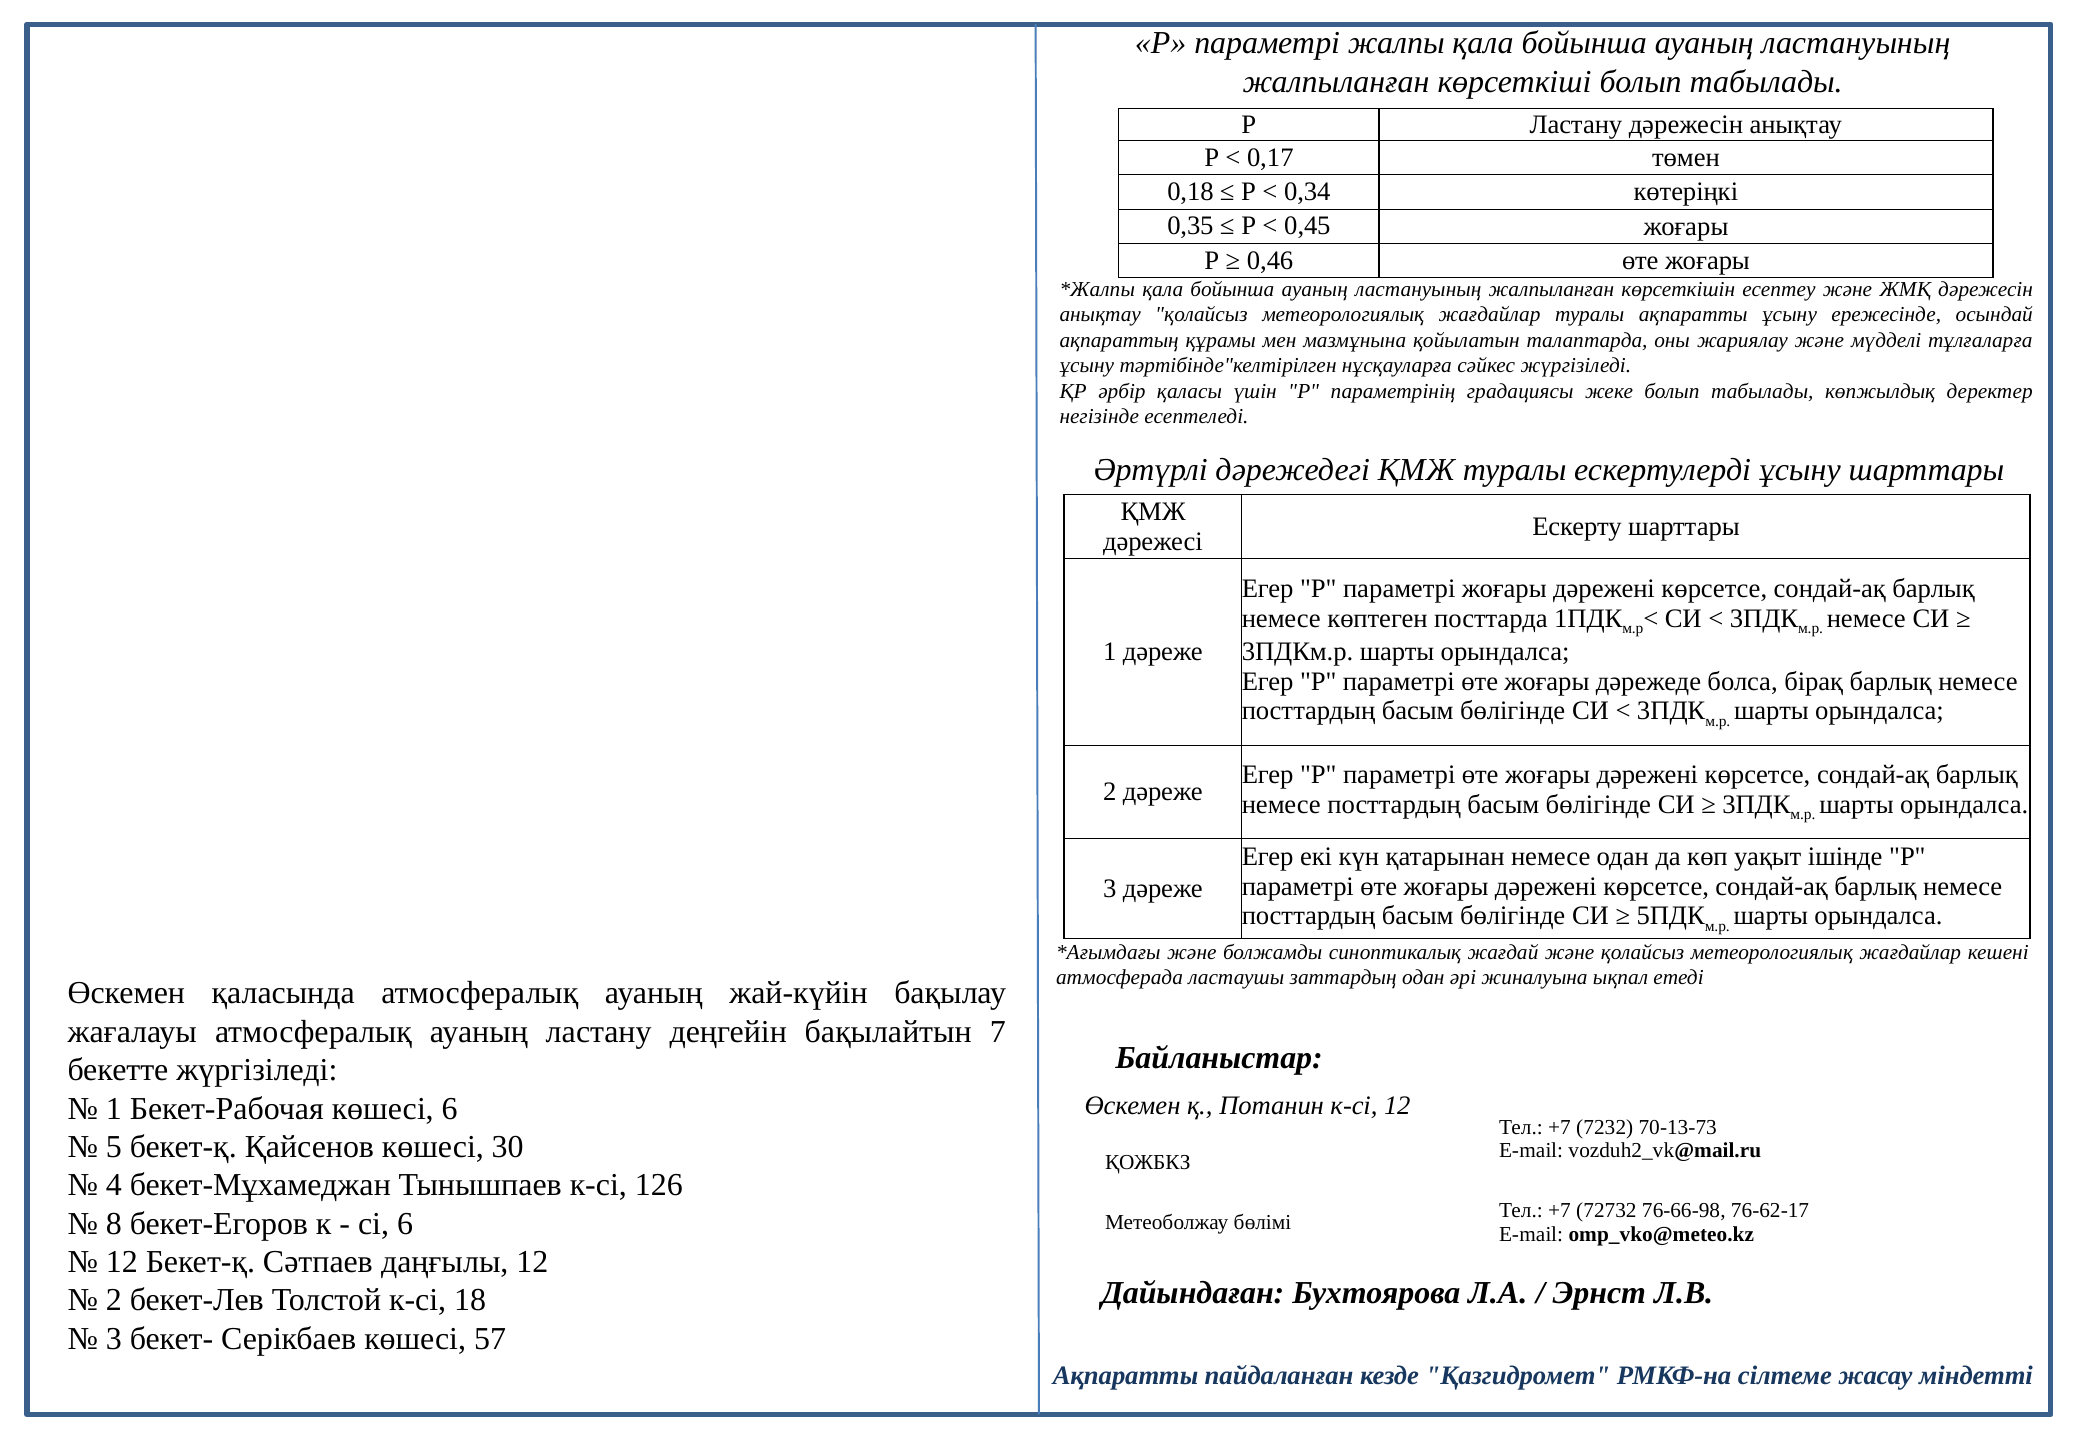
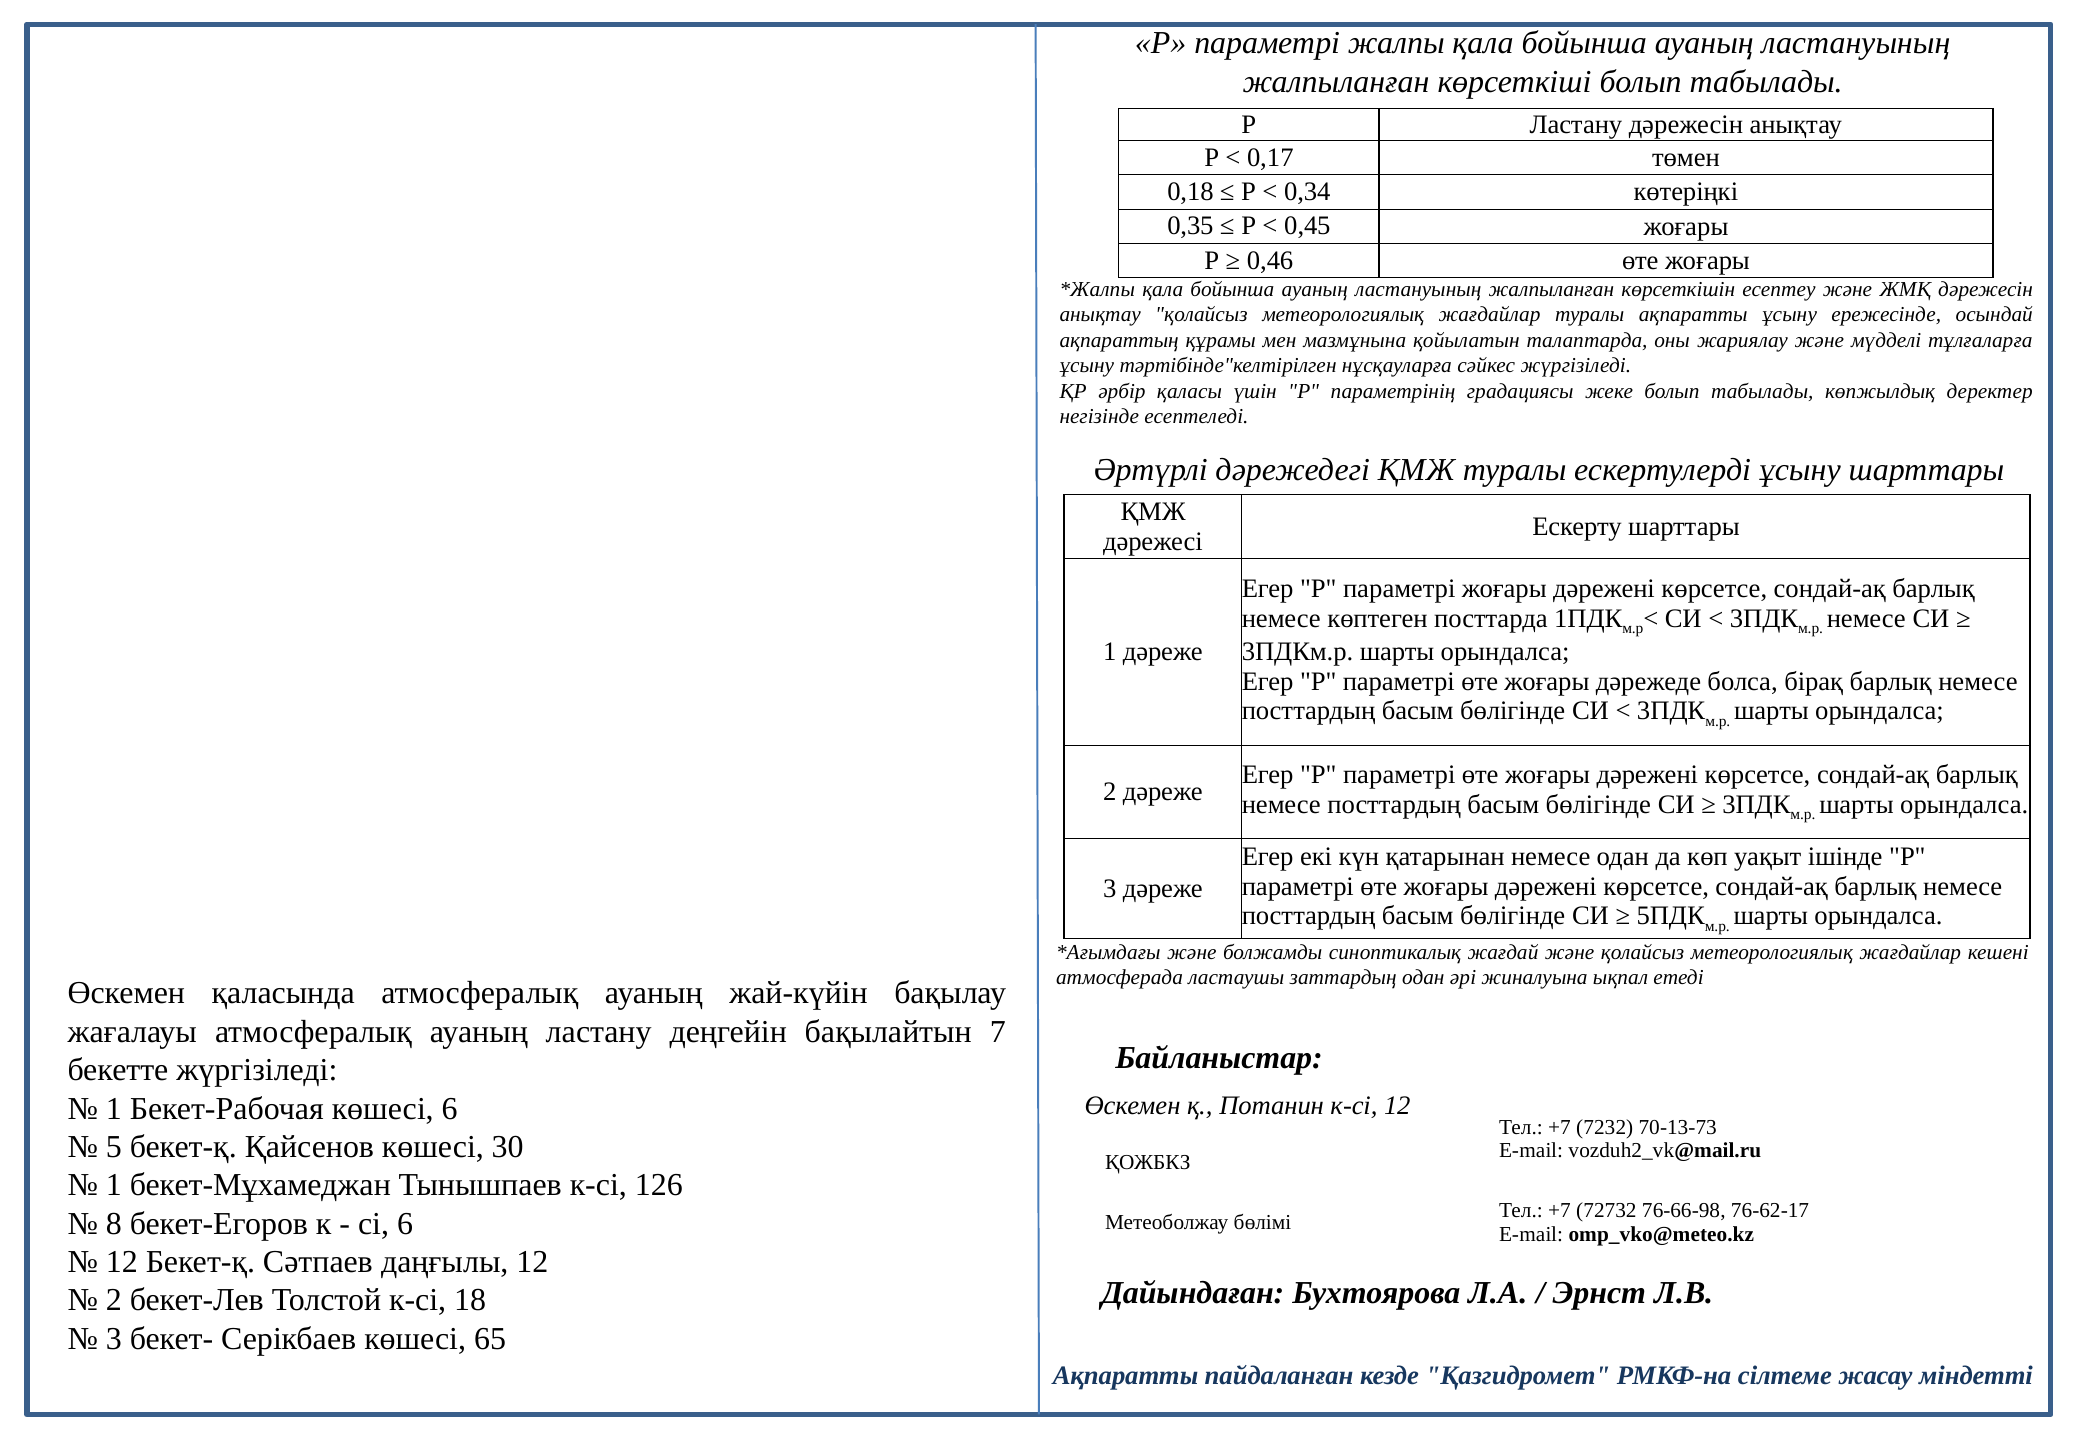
4: 4 -> 1 (114, 1185)
57: 57 -> 65 (490, 1338)
